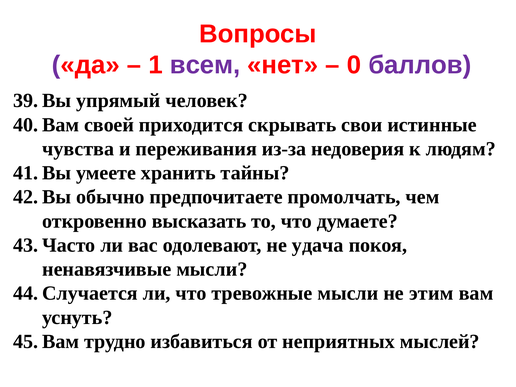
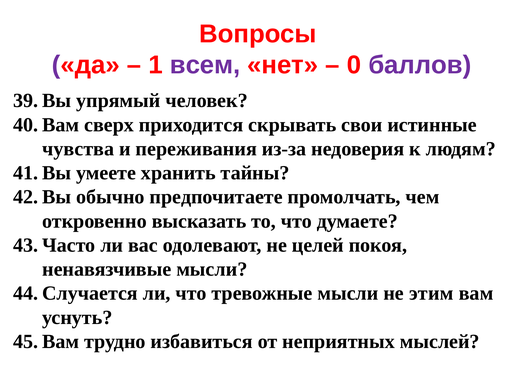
своей: своей -> сверх (109, 125)
удача: удача -> целей (318, 245)
